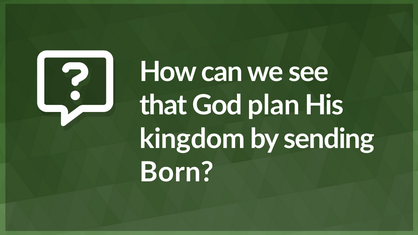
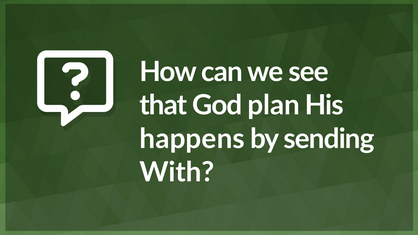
kingdom: kingdom -> happens (192, 139)
Born: Born -> With (177, 172)
